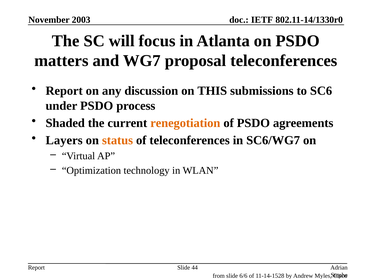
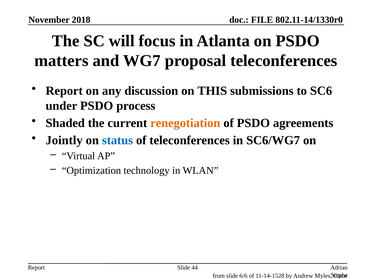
2003: 2003 -> 2018 (81, 20)
IETF: IETF -> FILE (262, 20)
Layers: Layers -> Jointly (64, 140)
status colour: orange -> blue (118, 140)
